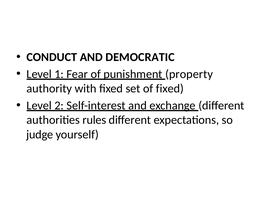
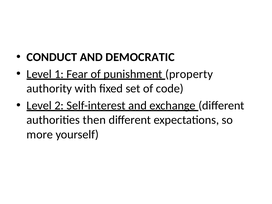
of fixed: fixed -> code (170, 89)
rules: rules -> then (94, 120)
judge: judge -> more (40, 135)
